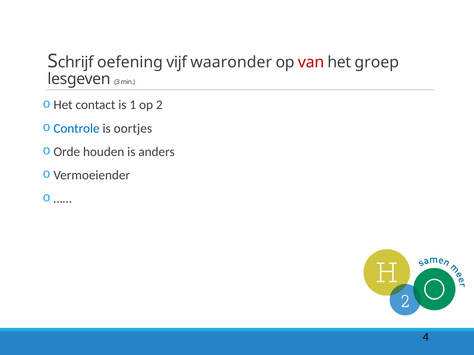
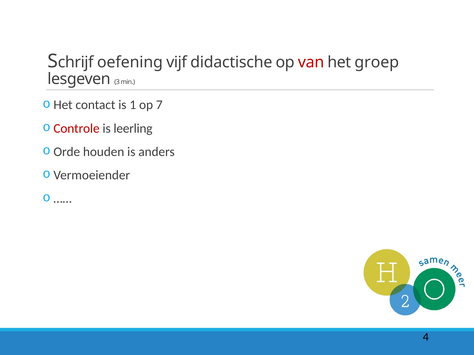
waaronder: waaronder -> didactische (231, 62)
2: 2 -> 7 (159, 105)
Controle colour: blue -> red (77, 129)
oortjes: oortjes -> leerling (133, 129)
